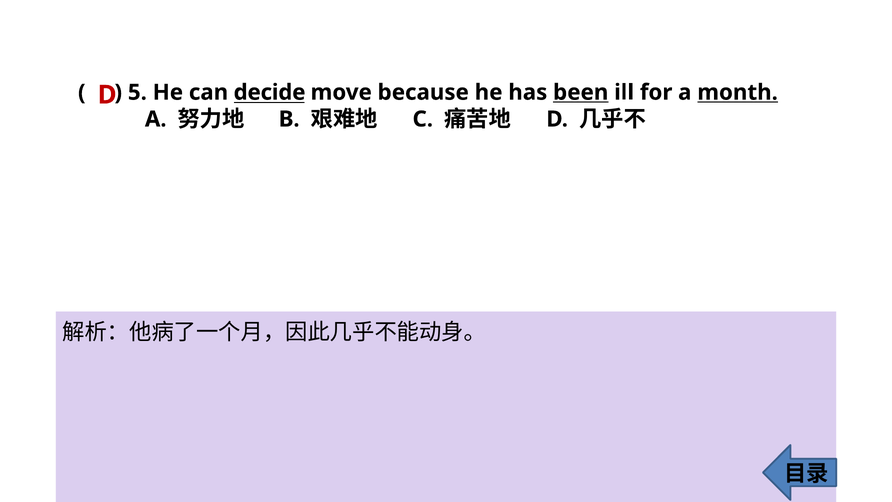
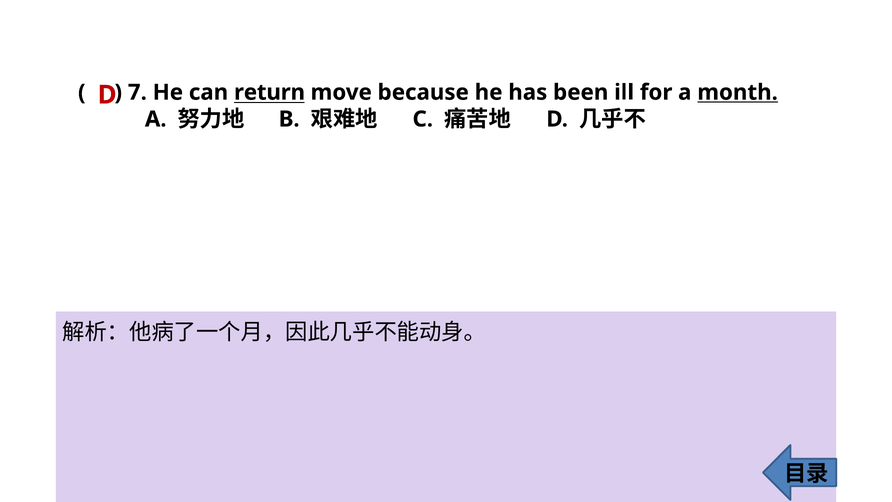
5: 5 -> 7 (137, 92)
decide: decide -> return (270, 92)
been underline: present -> none (581, 92)
